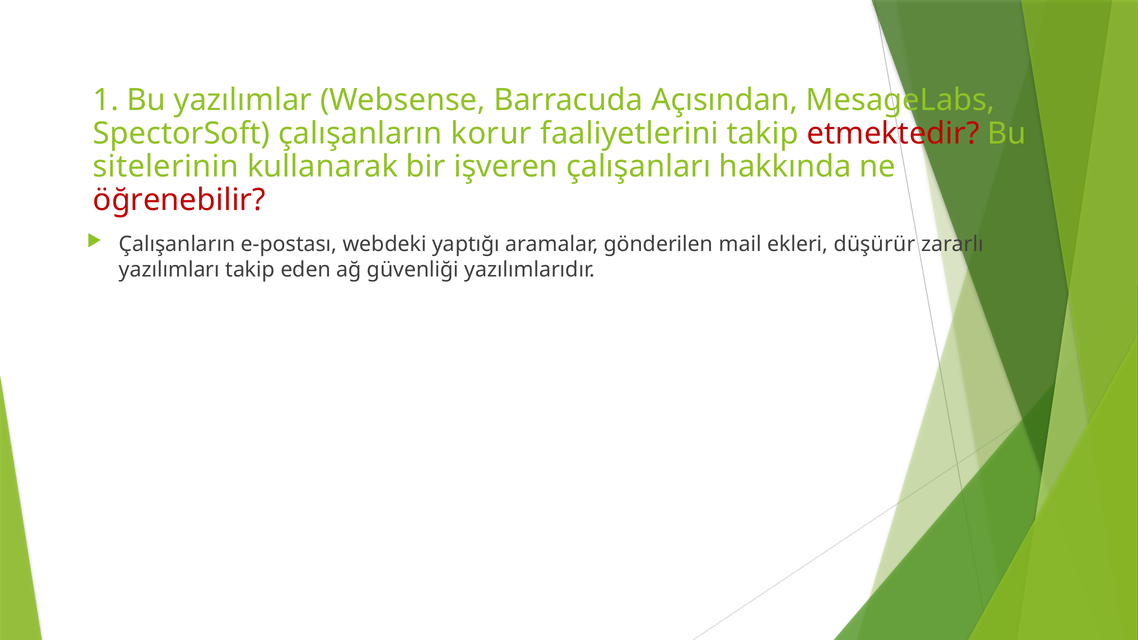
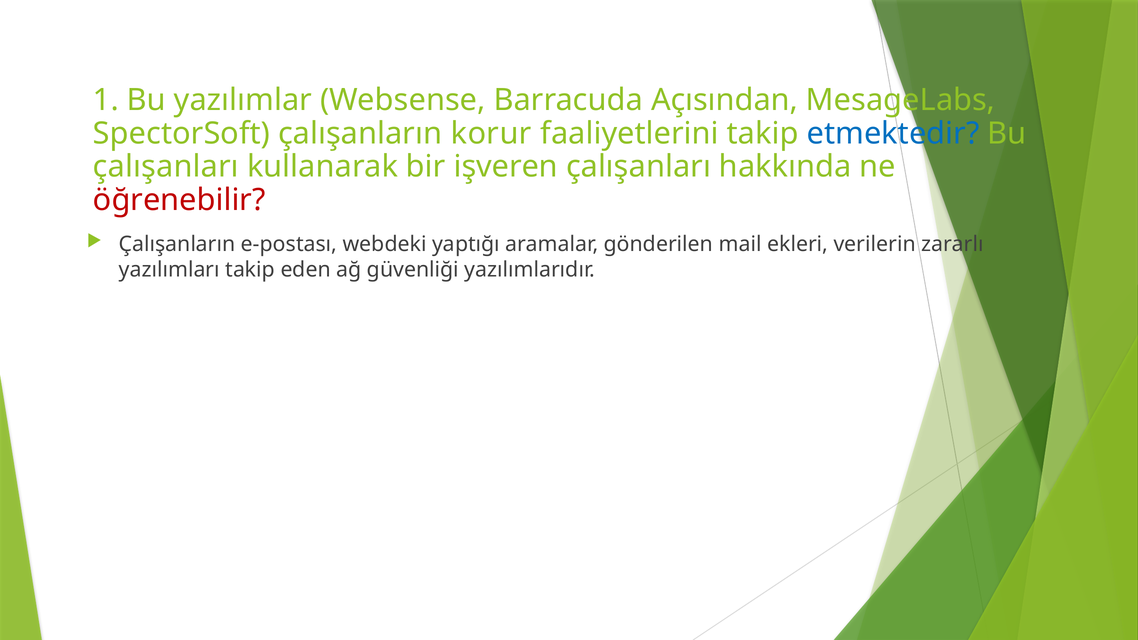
etmektedir colour: red -> blue (893, 133)
sitelerinin: sitelerinin -> çalışanları (166, 167)
düşürür: düşürür -> verilerin (875, 244)
